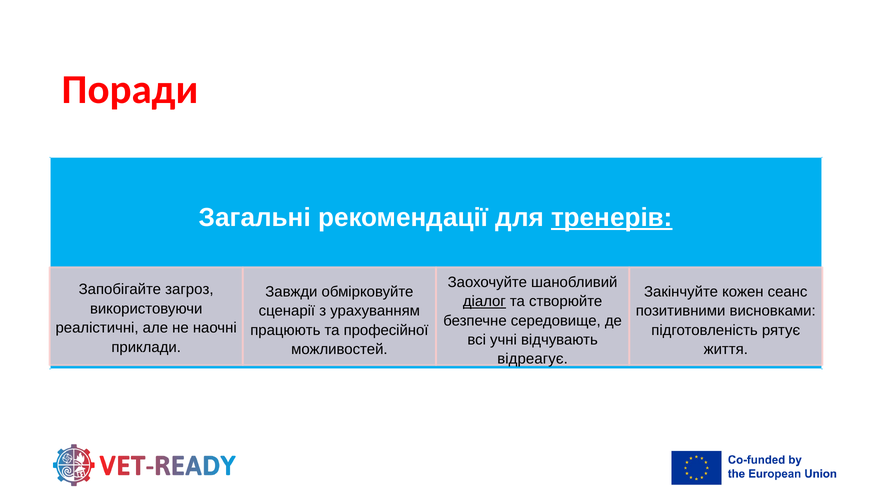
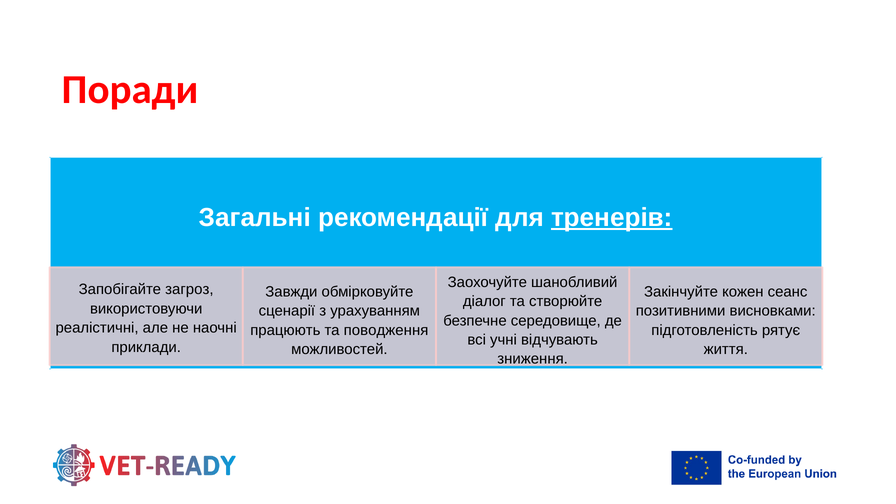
діалог underline: present -> none (484, 301)
професійної: професійної -> поводження (386, 330)
відреагує: відреагує -> зниження (533, 359)
